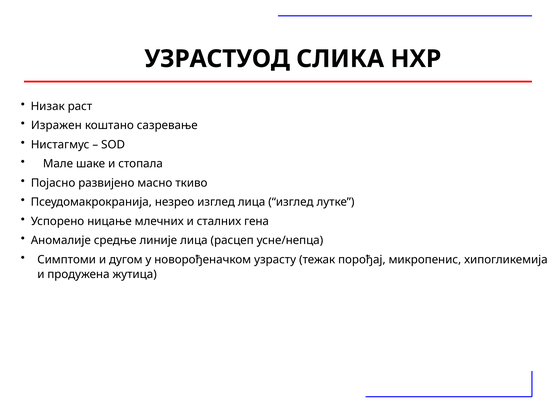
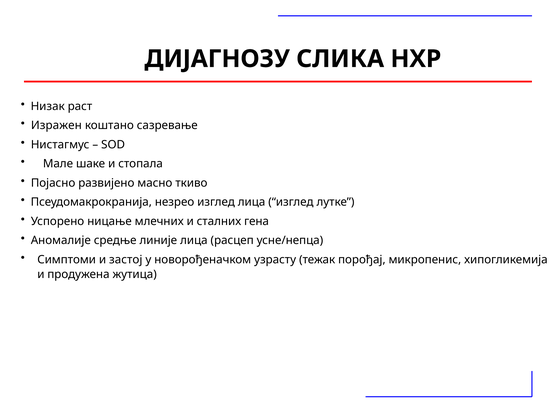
УЗРАСТУОД: УЗРАСТУОД -> ДИЈАГНОЗУ (217, 59)
дугом: дугом -> застој (126, 260)
